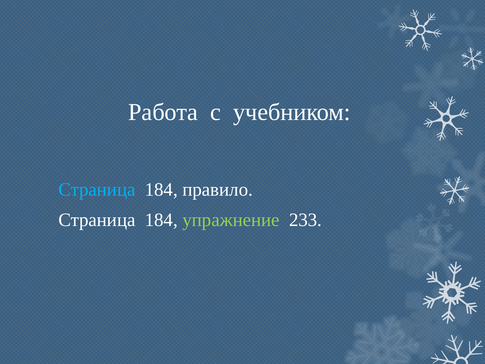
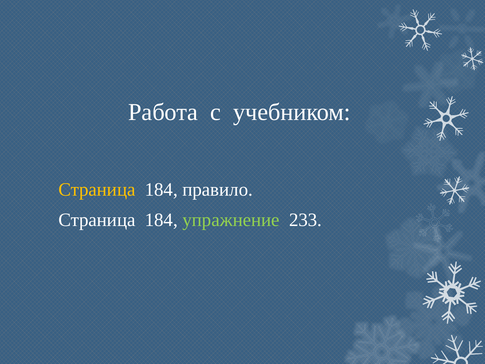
Страница colour: light blue -> yellow (97, 189)
